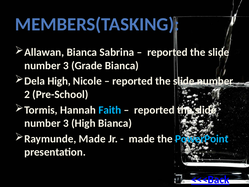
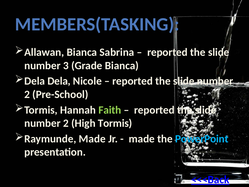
Dela High: High -> Dela (59, 81)
Faith colour: light blue -> light green (110, 110)
3: 3 -> 2 (66, 123)
High Bianca: Bianca -> Tormis (115, 123)
